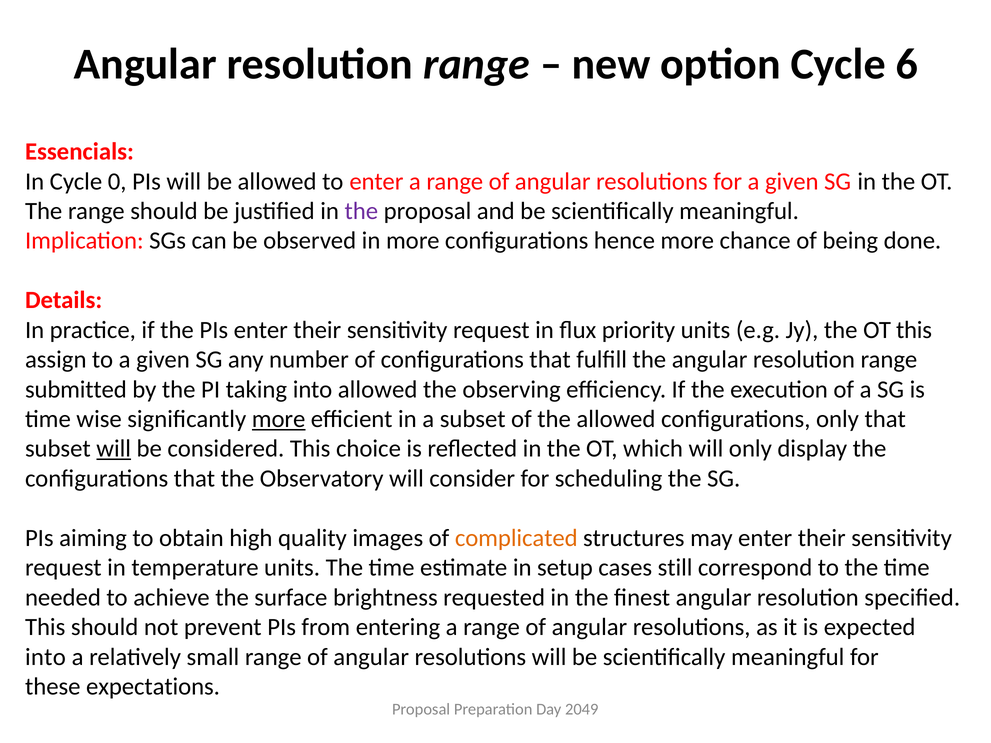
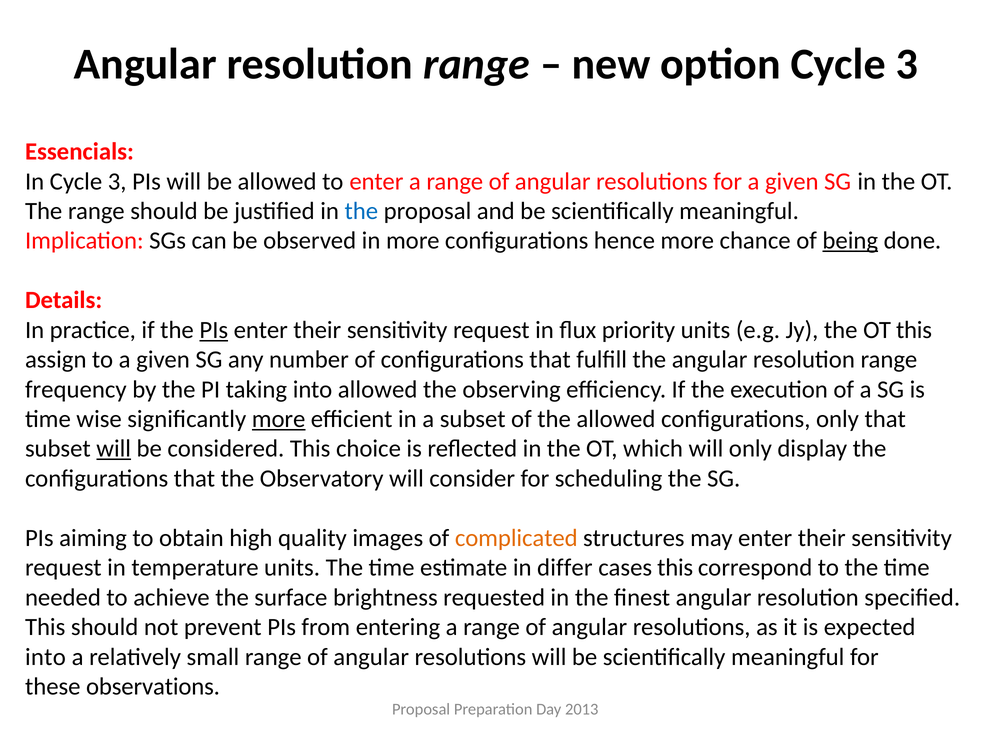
option Cycle 6: 6 -> 3 (907, 64)
In Cycle 0: 0 -> 3 (117, 181)
the colour: purple -> blue (361, 211)
being underline: none -> present (850, 241)
PIs underline: none -> present (214, 330)
submitted: submitted -> frequency (76, 390)
setup: setup -> differ (565, 568)
cases still: still -> this (675, 568)
expectations: expectations -> observations (153, 687)
2049: 2049 -> 2013 (582, 710)
